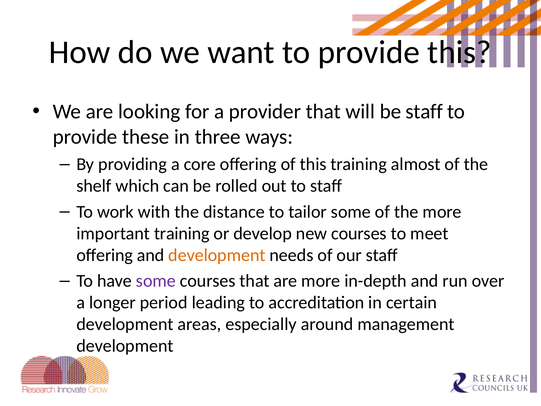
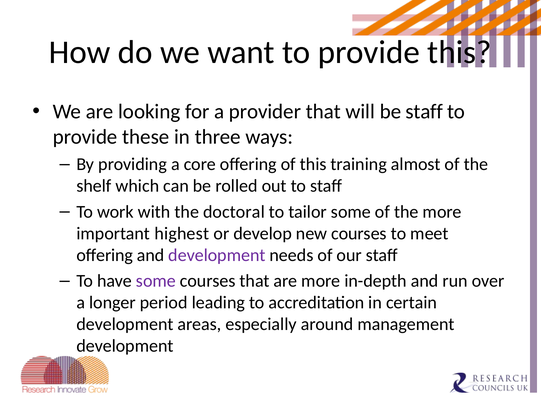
distance: distance -> doctoral (234, 212)
important training: training -> highest (182, 233)
development colour: orange -> purple (217, 255)
